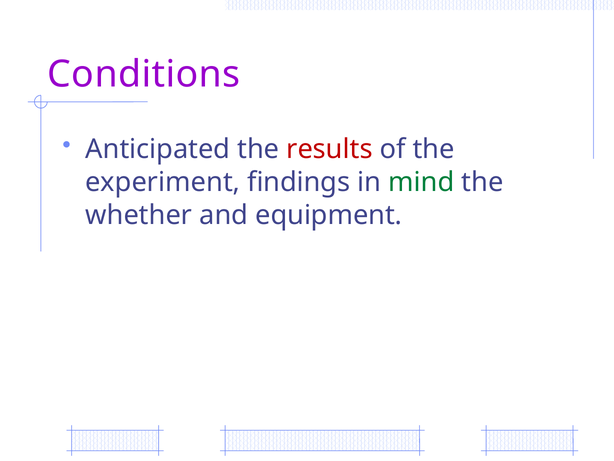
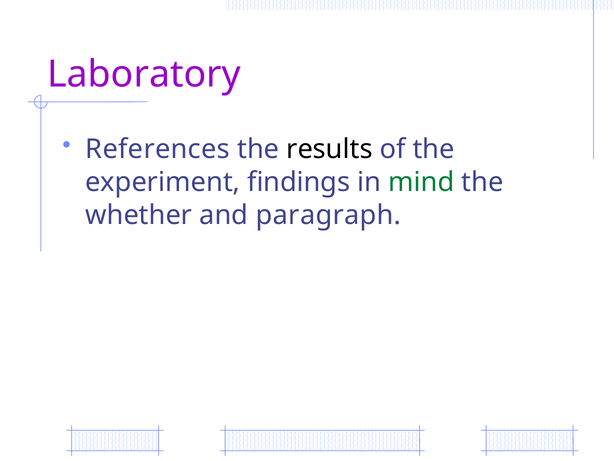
Conditions: Conditions -> Laboratory (144, 74)
Anticipated: Anticipated -> References (158, 149)
results colour: red -> black (330, 149)
equipment: equipment -> paragraph (329, 215)
